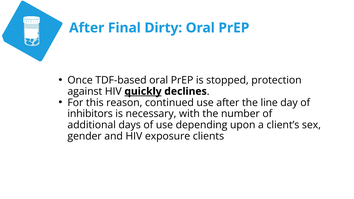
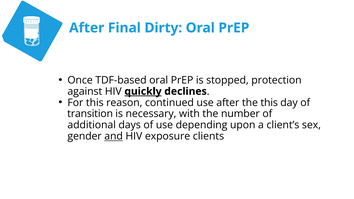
the line: line -> this (269, 103)
inhibitors: inhibitors -> transition (90, 114)
and underline: none -> present (114, 136)
